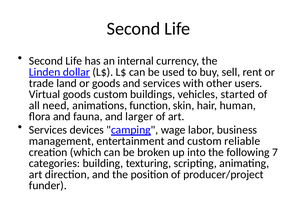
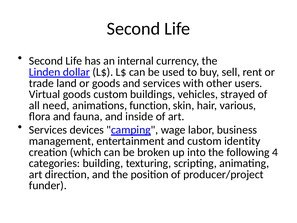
started: started -> strayed (238, 94)
human: human -> various (238, 105)
larger: larger -> inside (139, 116)
reliable: reliable -> identity (242, 141)
7: 7 -> 4 (275, 152)
